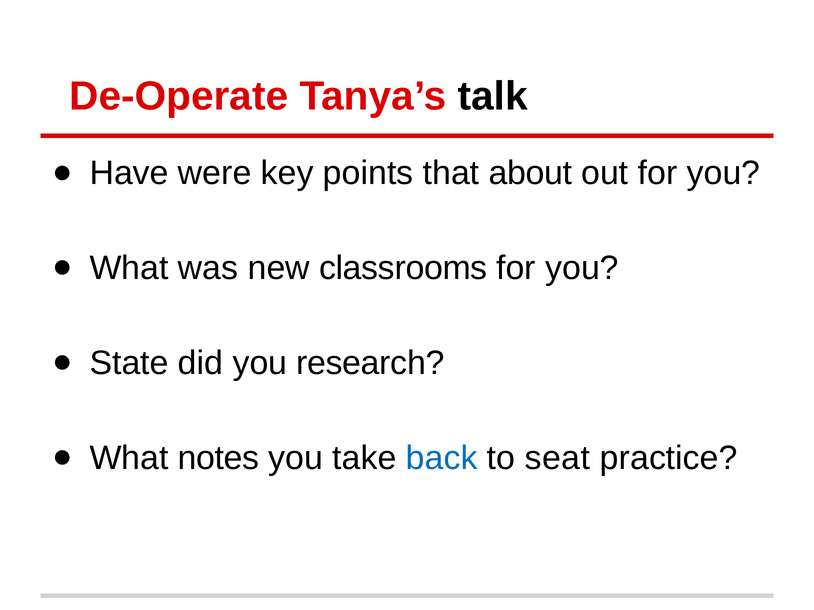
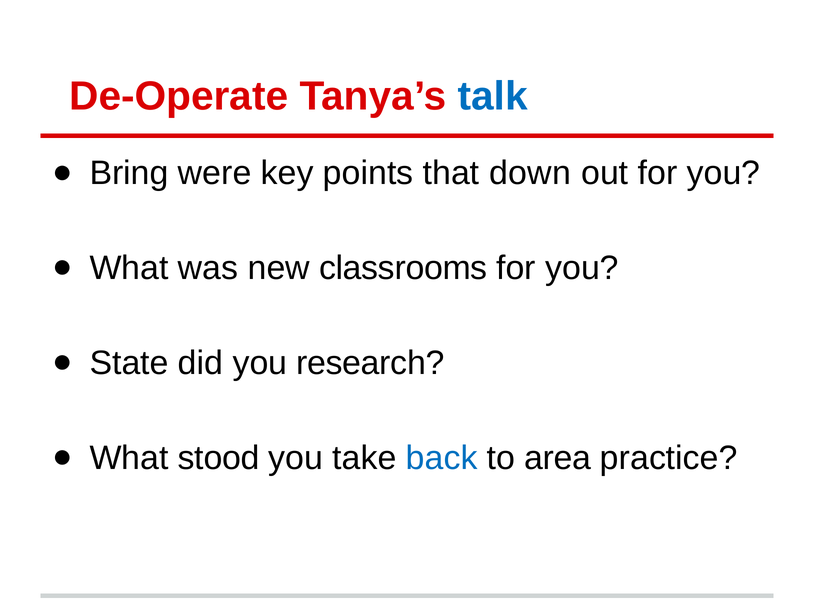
talk colour: black -> blue (493, 96)
Have: Have -> Bring (129, 173)
about: about -> down (530, 173)
notes: notes -> stood (219, 458)
seat: seat -> area (558, 458)
